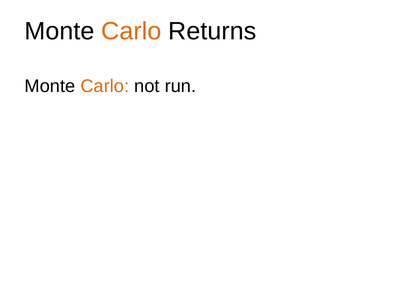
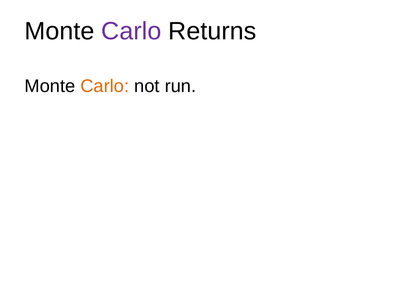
Carlo colour: orange -> purple (131, 31)
